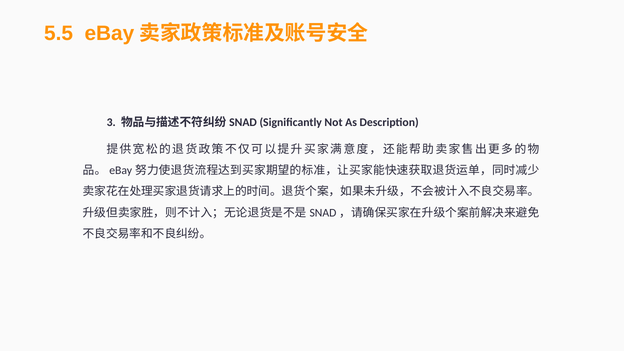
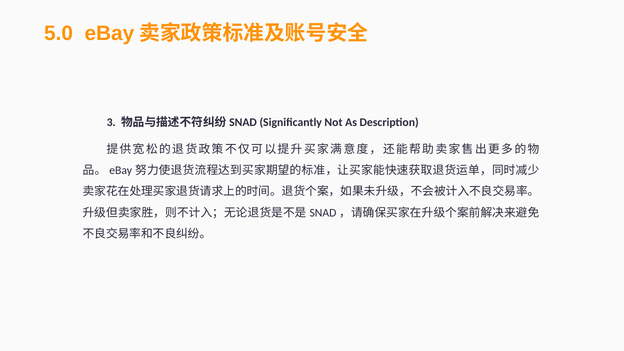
5.5: 5.5 -> 5.0 (59, 33)
